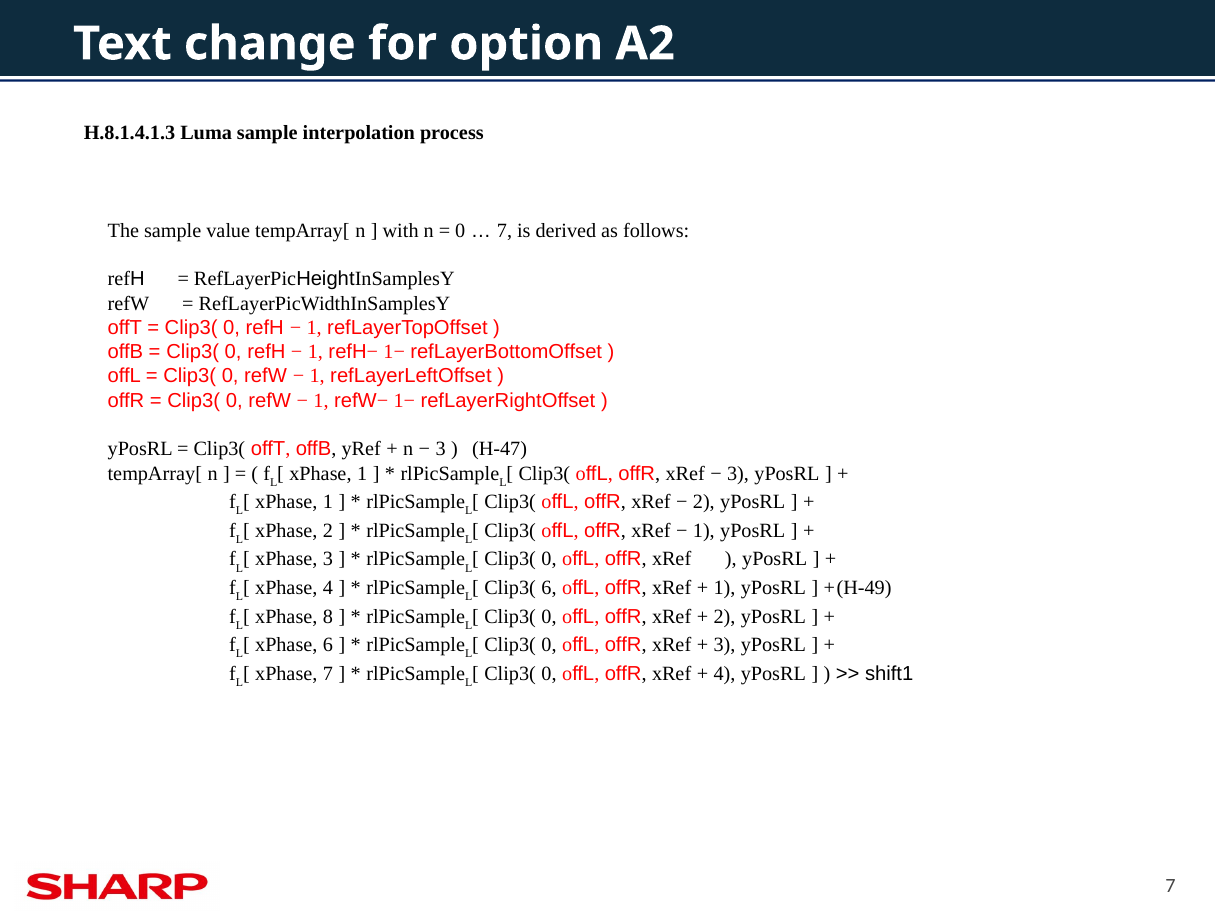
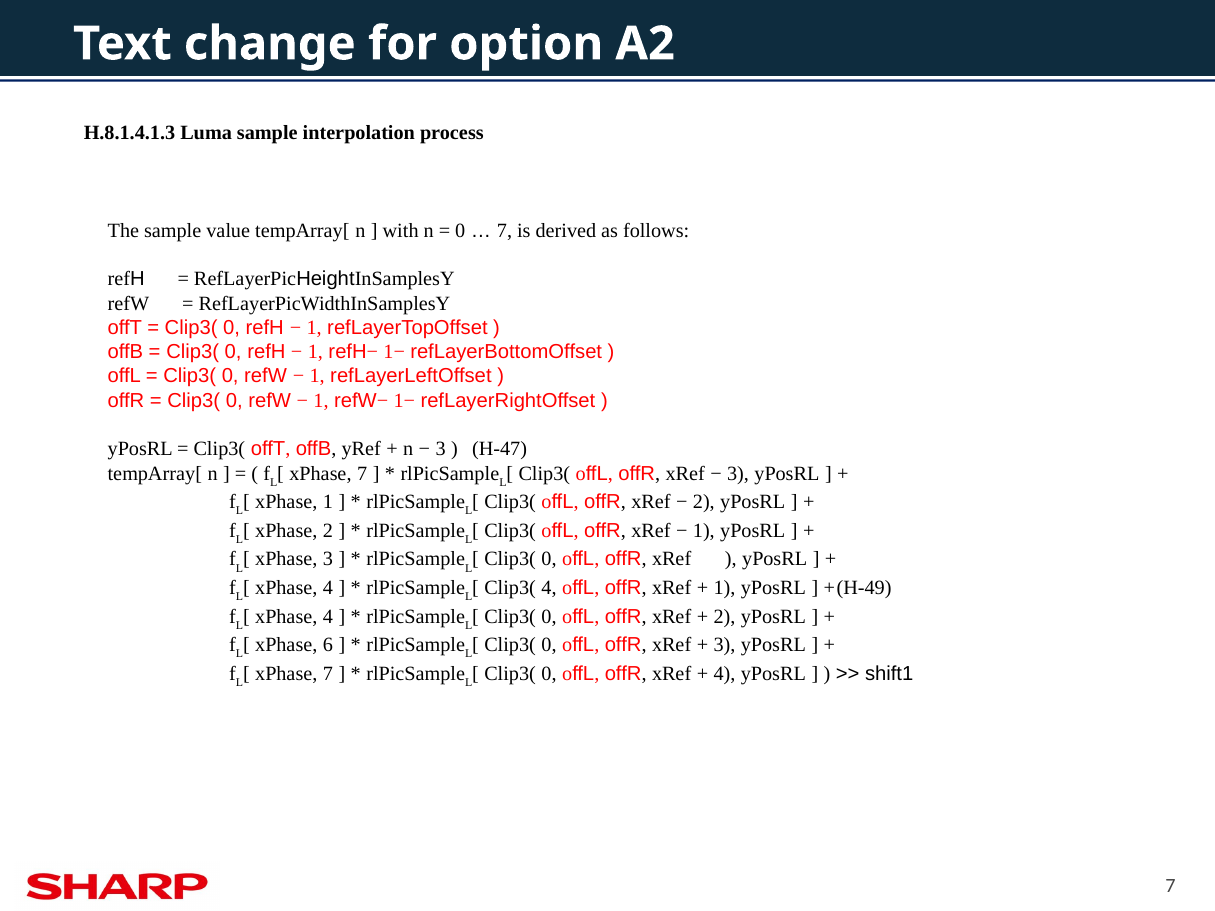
1: 1 -> 7 (362, 474)
Clip3( 6: 6 -> 4 (549, 588)
8: 8 -> 4 (328, 617)
